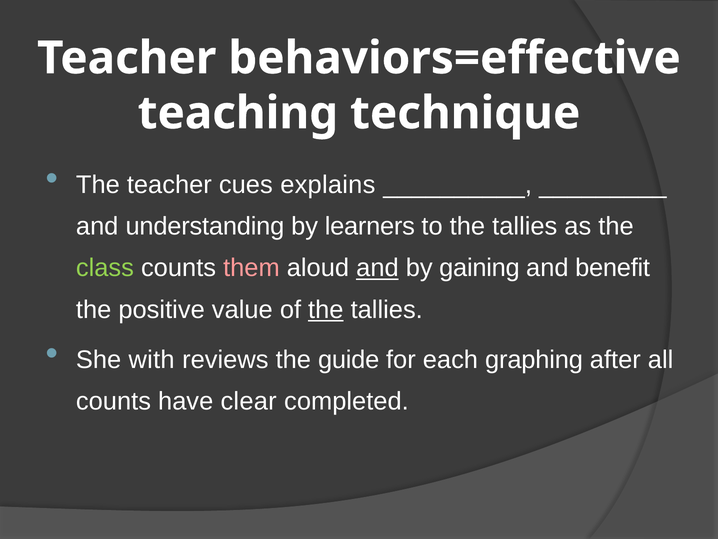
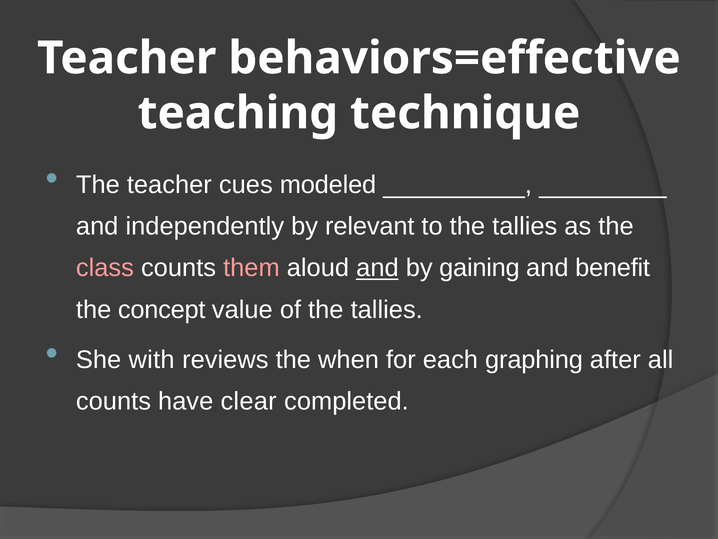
explains: explains -> modeled (328, 185)
understanding: understanding -> independently (205, 226)
learners: learners -> relevant (370, 226)
class colour: light green -> pink (105, 268)
positive: positive -> concept (162, 309)
the underline: present -> none (326, 309)
guide: guide -> when (349, 360)
